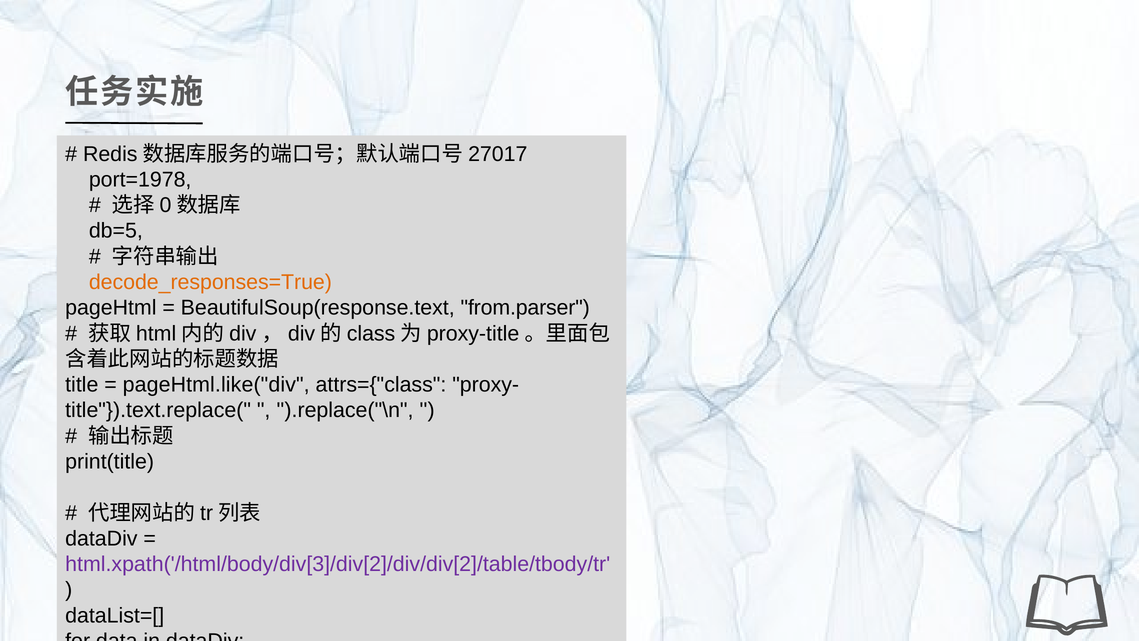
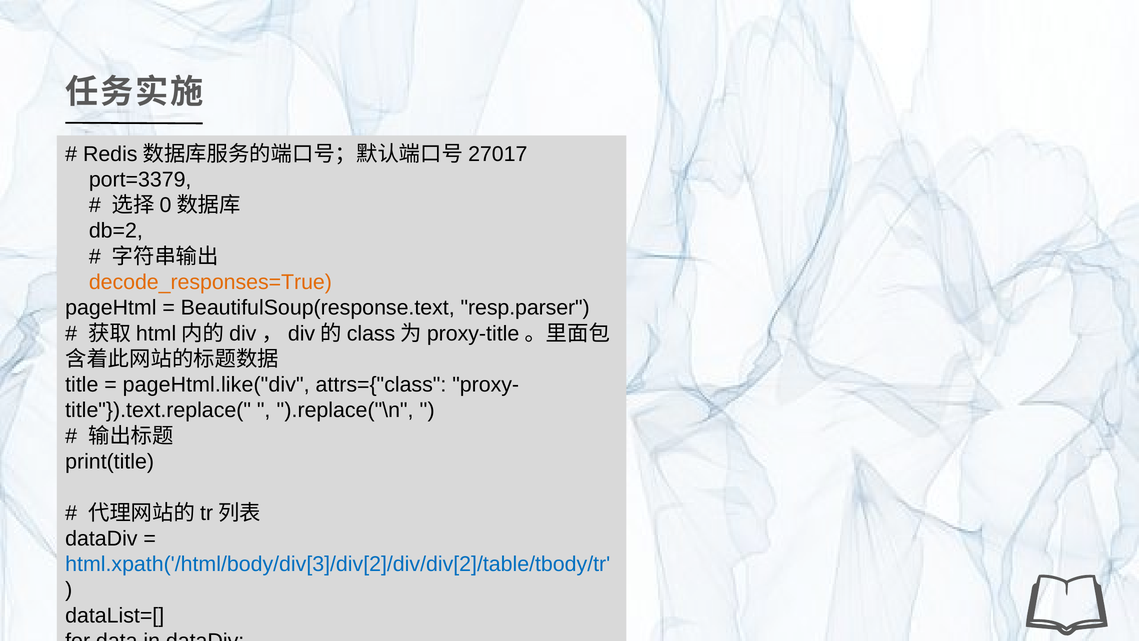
port=1978: port=1978 -> port=3379 (140, 180)
db=5: db=5 -> db=2 (116, 231)
from.parser: from.parser -> resp.parser (525, 308)
html.xpath('/html/body/div[3]/div[2]/div/div[2]/table/tbody/tr colour: purple -> blue (338, 564)
